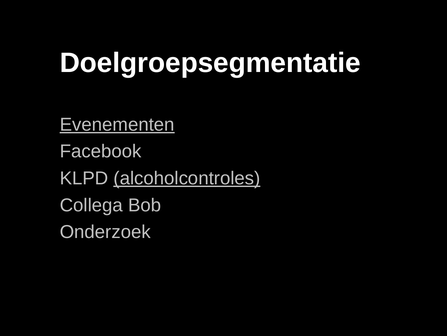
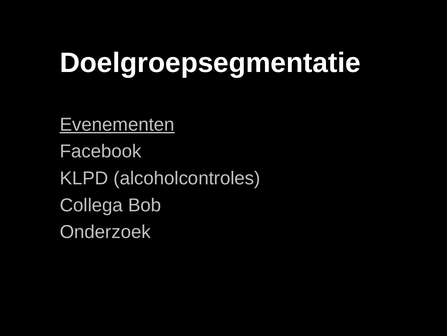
alcoholcontroles underline: present -> none (187, 178)
